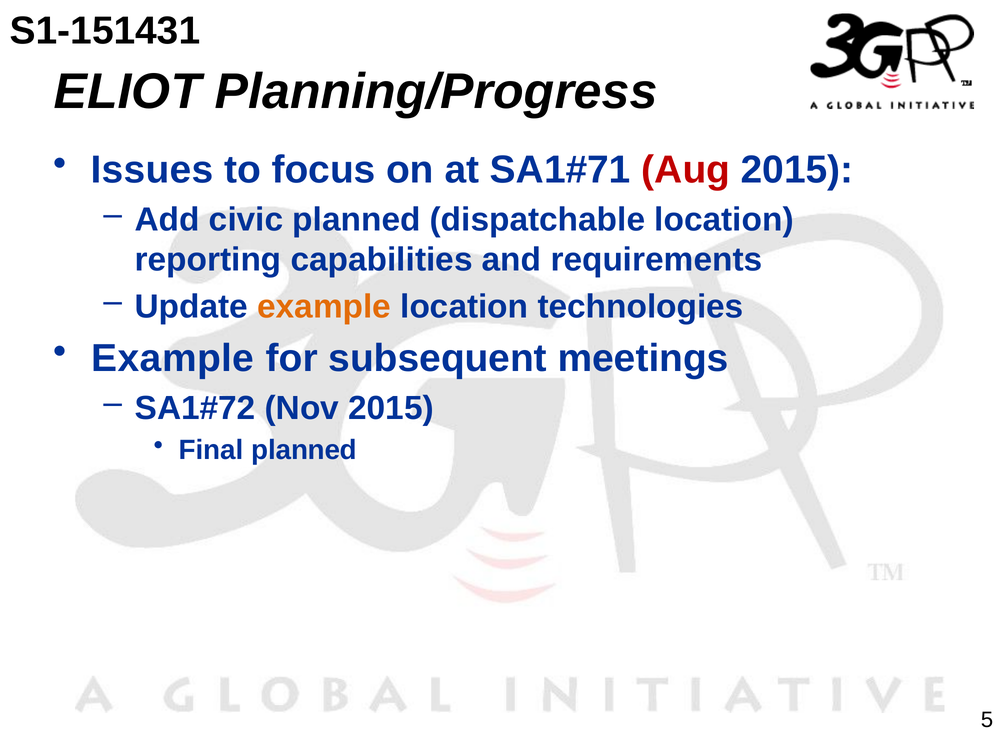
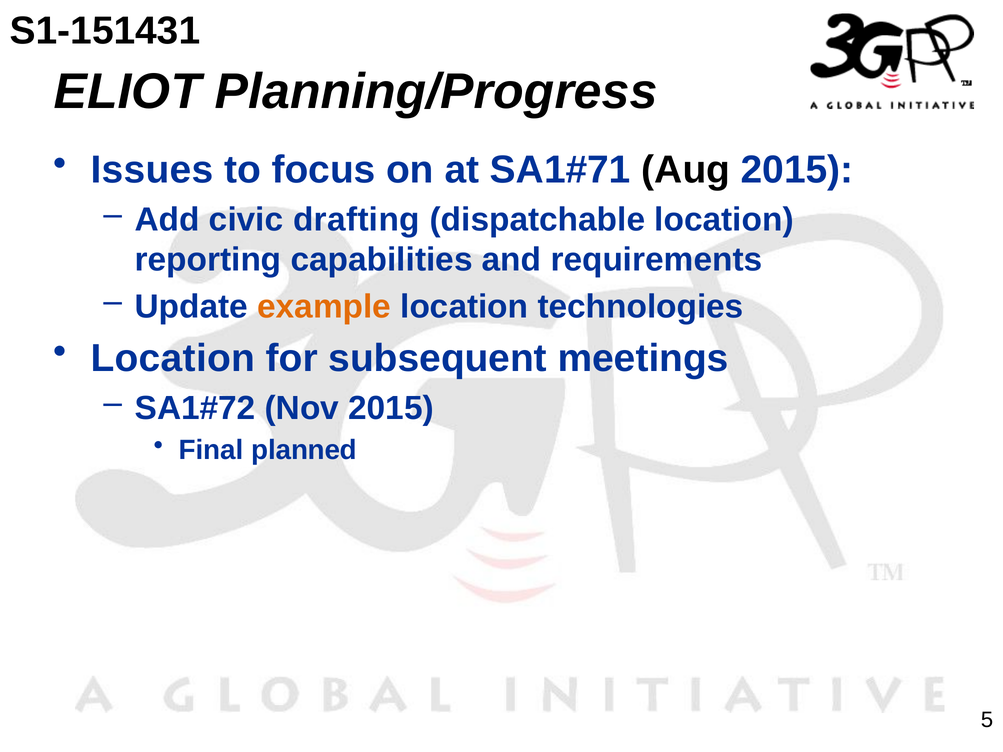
Aug colour: red -> black (686, 170)
civic planned: planned -> drafting (356, 220)
Example: Example -> Location (173, 358)
